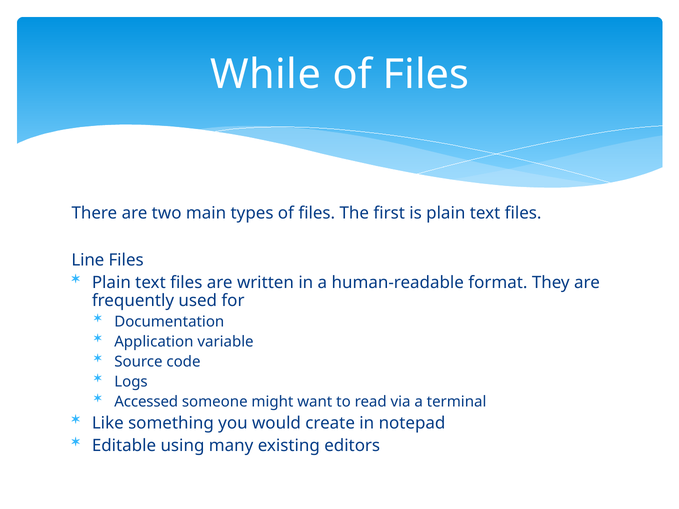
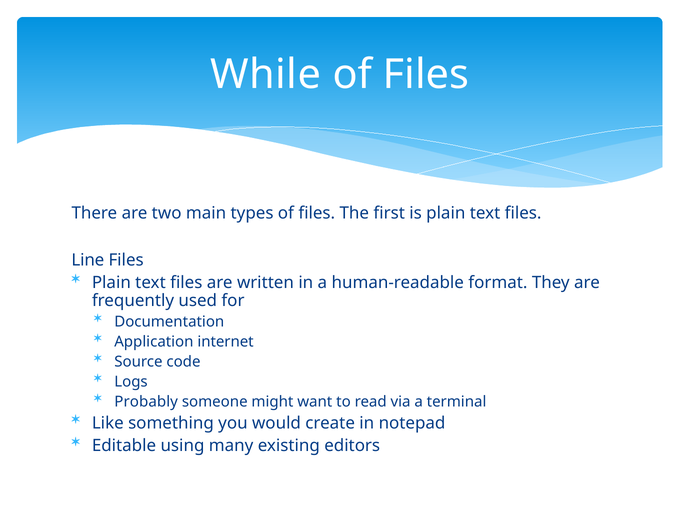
variable: variable -> internet (226, 342)
Accessed: Accessed -> Probably (146, 402)
